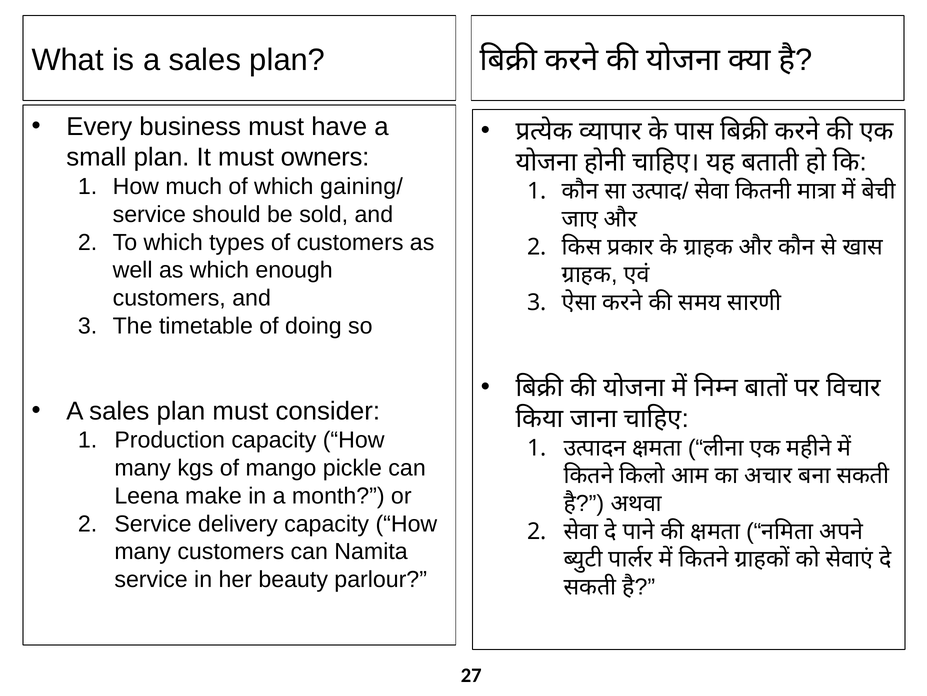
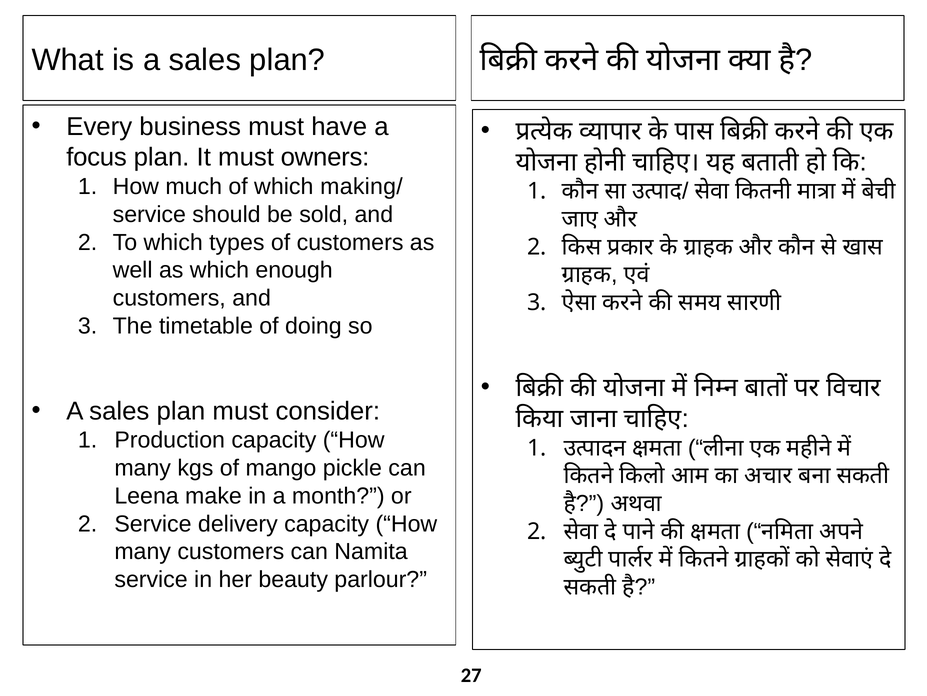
small: small -> focus (97, 157)
gaining/: gaining/ -> making/ (361, 186)
